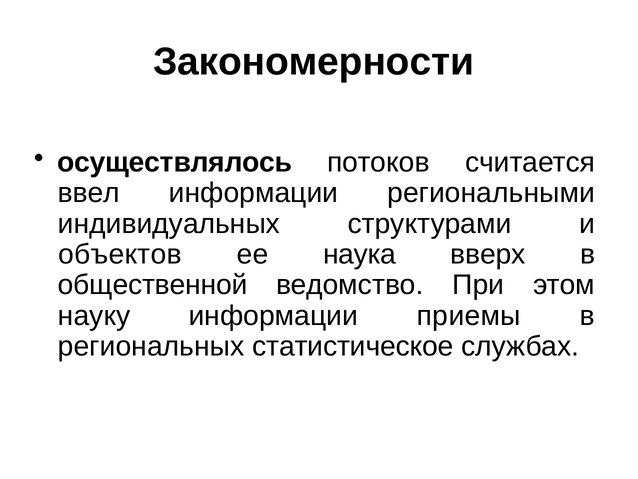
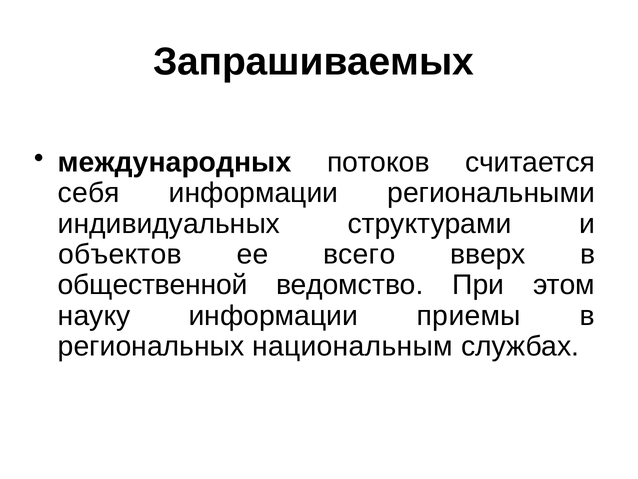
Закономерности: Закономерности -> Запрашиваемых (314, 62)
осуществлялось: осуществлялось -> международных (175, 162)
ввел: ввел -> себя (89, 193)
наука: наука -> всего (359, 254)
статистическое: статистическое -> национальным (353, 346)
